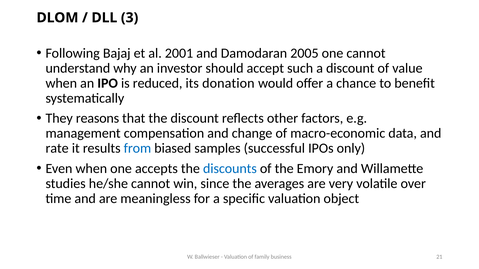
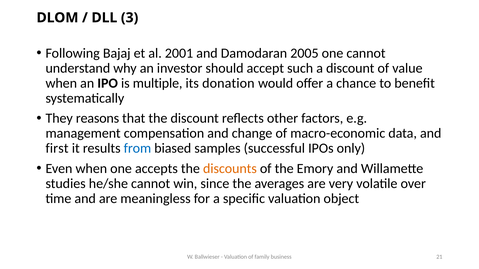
reduced: reduced -> multiple (158, 83)
rate: rate -> first (57, 149)
discounts colour: blue -> orange (230, 169)
